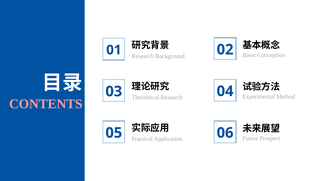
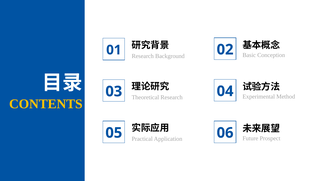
CONTENTS colour: pink -> yellow (46, 104)
